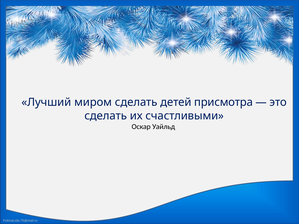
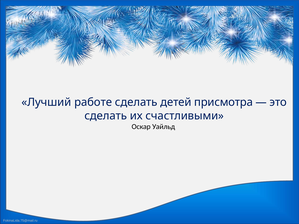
миром: миром -> работе (93, 102)
